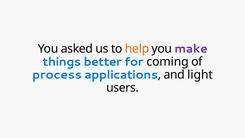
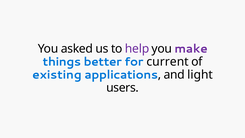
help colour: orange -> purple (137, 49)
coming: coming -> current (168, 62)
process: process -> existing (57, 75)
